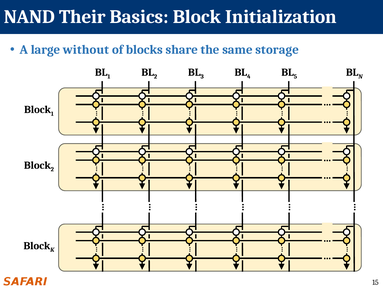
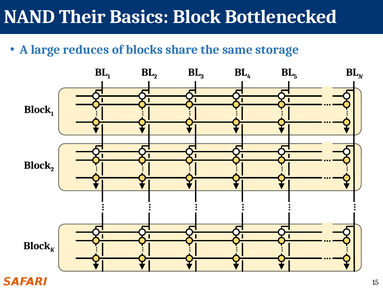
Initialization: Initialization -> Bottlenecked (281, 17)
without: without -> reduces (86, 49)
